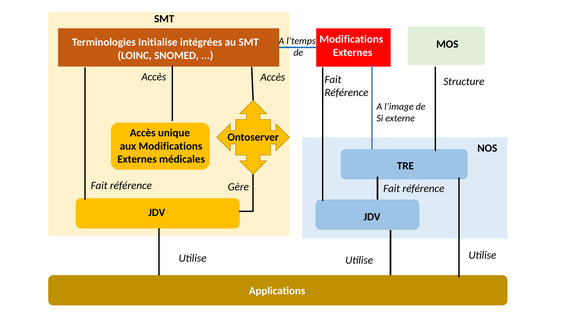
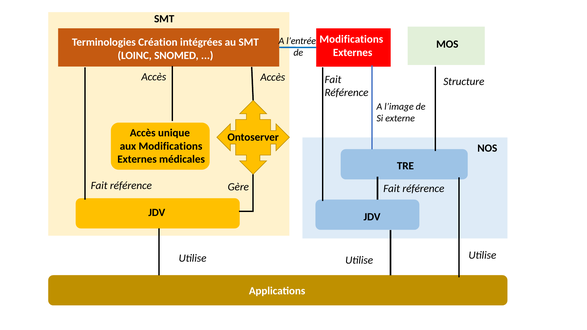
l’temps: l’temps -> l’entrée (301, 41)
Initialise: Initialise -> Création (158, 42)
